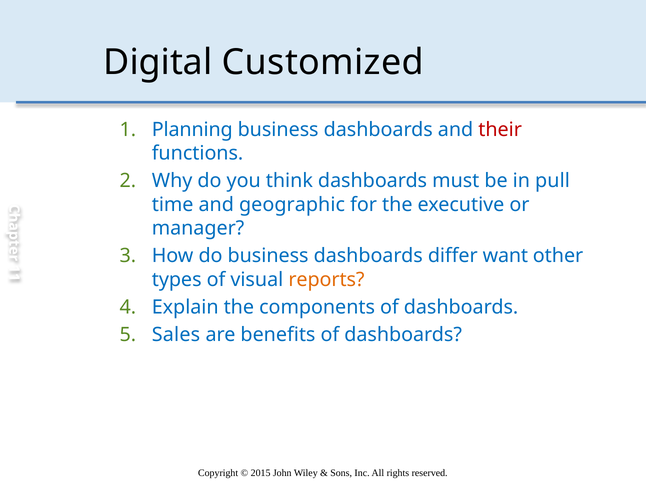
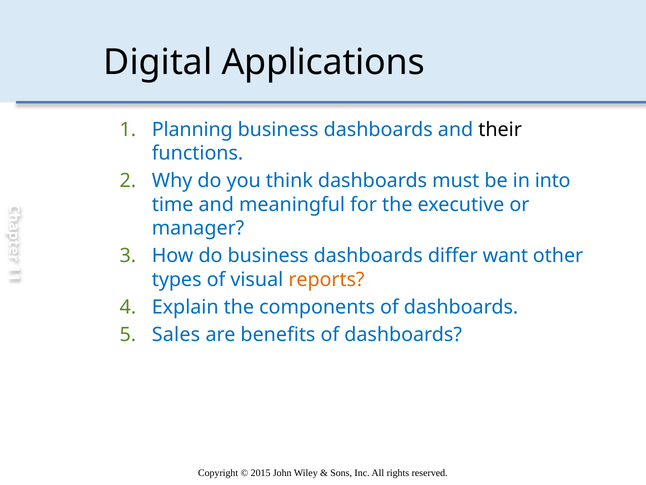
Customized: Customized -> Applications (323, 62)
their colour: red -> black (500, 129)
pull: pull -> into (553, 181)
geographic: geographic -> meaningful (292, 204)
